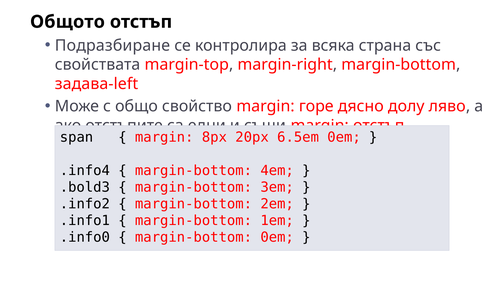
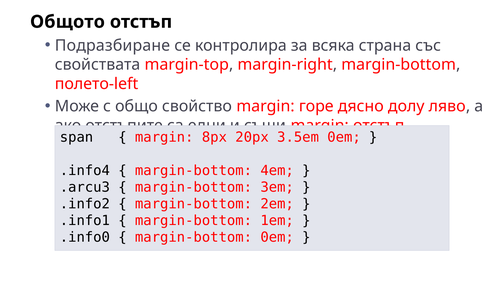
задава-left: задава-left -> полето-left (97, 84)
6.5em: 6.5em -> 3.5em (298, 137)
.bold3: .bold3 -> .arcu3 (85, 187)
